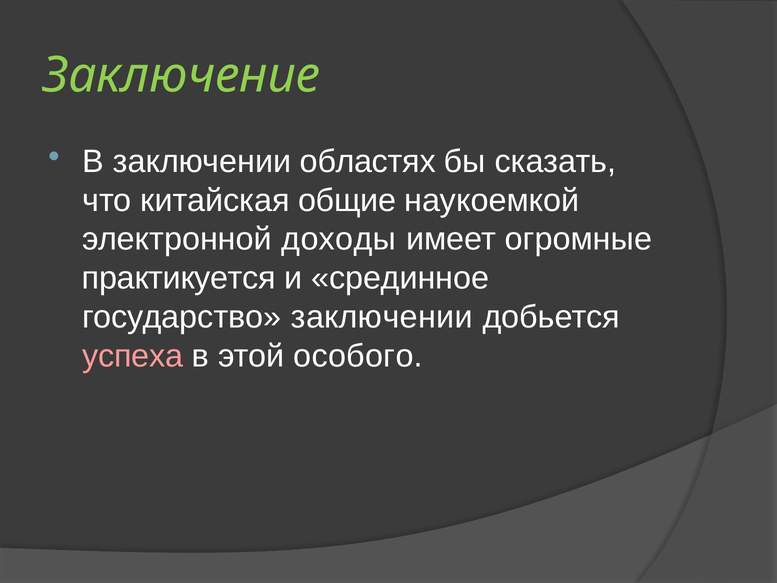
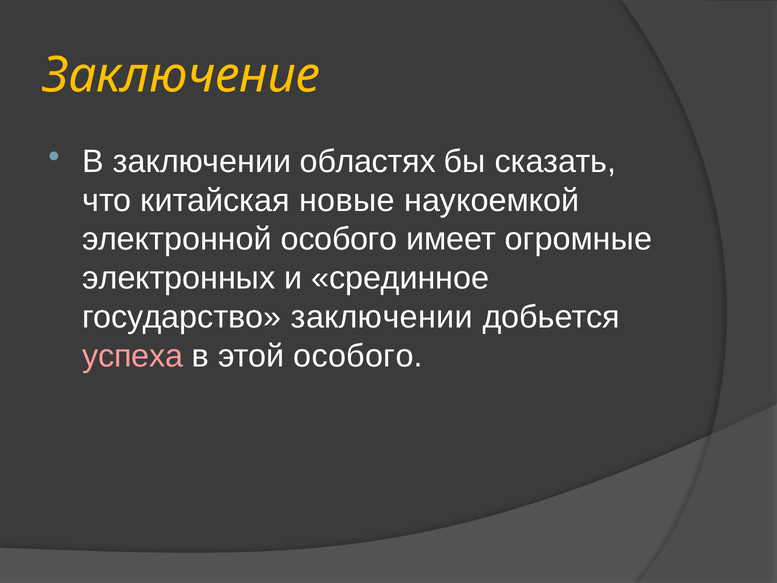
Заключение colour: light green -> yellow (181, 75)
общие: общие -> новые (347, 200)
электронной доходы: доходы -> особого (339, 239)
практикуется: практикуется -> электронных (179, 278)
